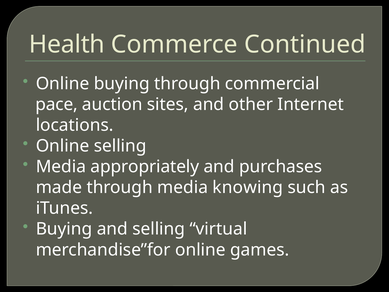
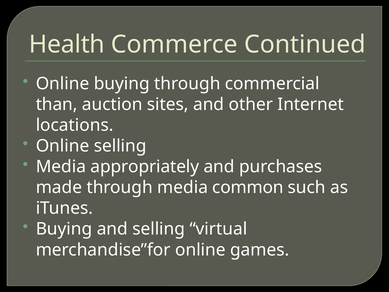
pace: pace -> than (57, 104)
knowing: knowing -> common (248, 187)
